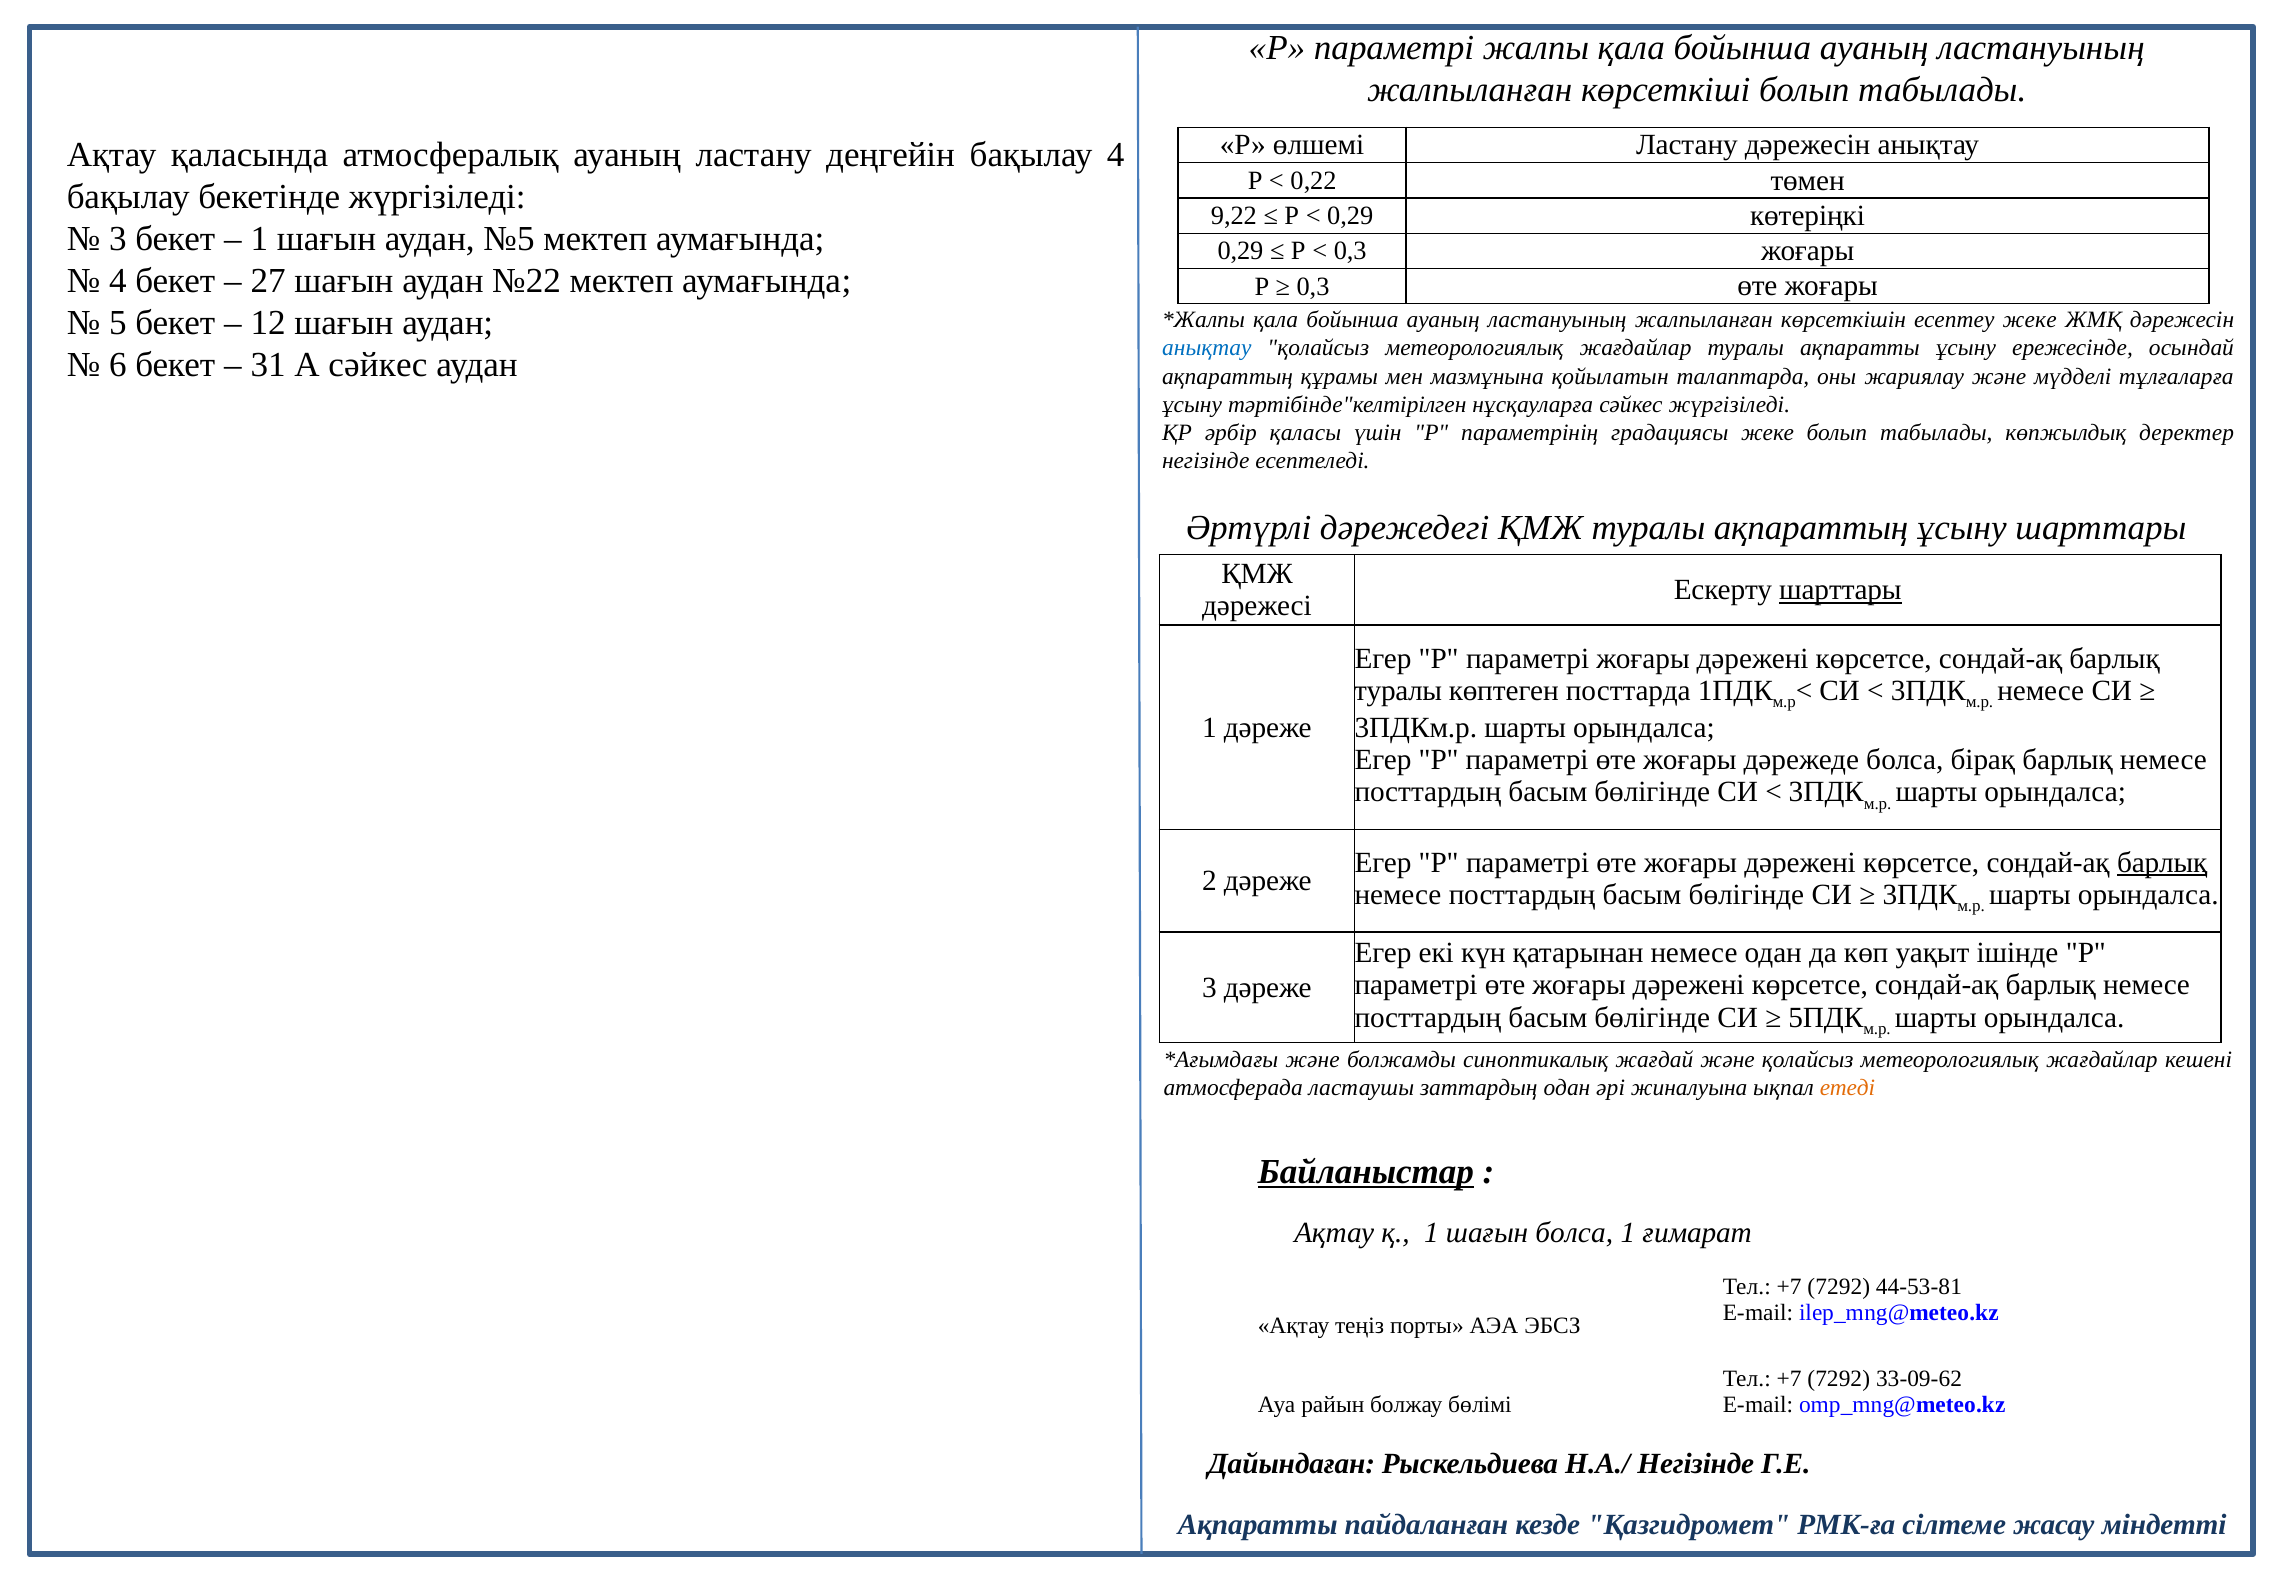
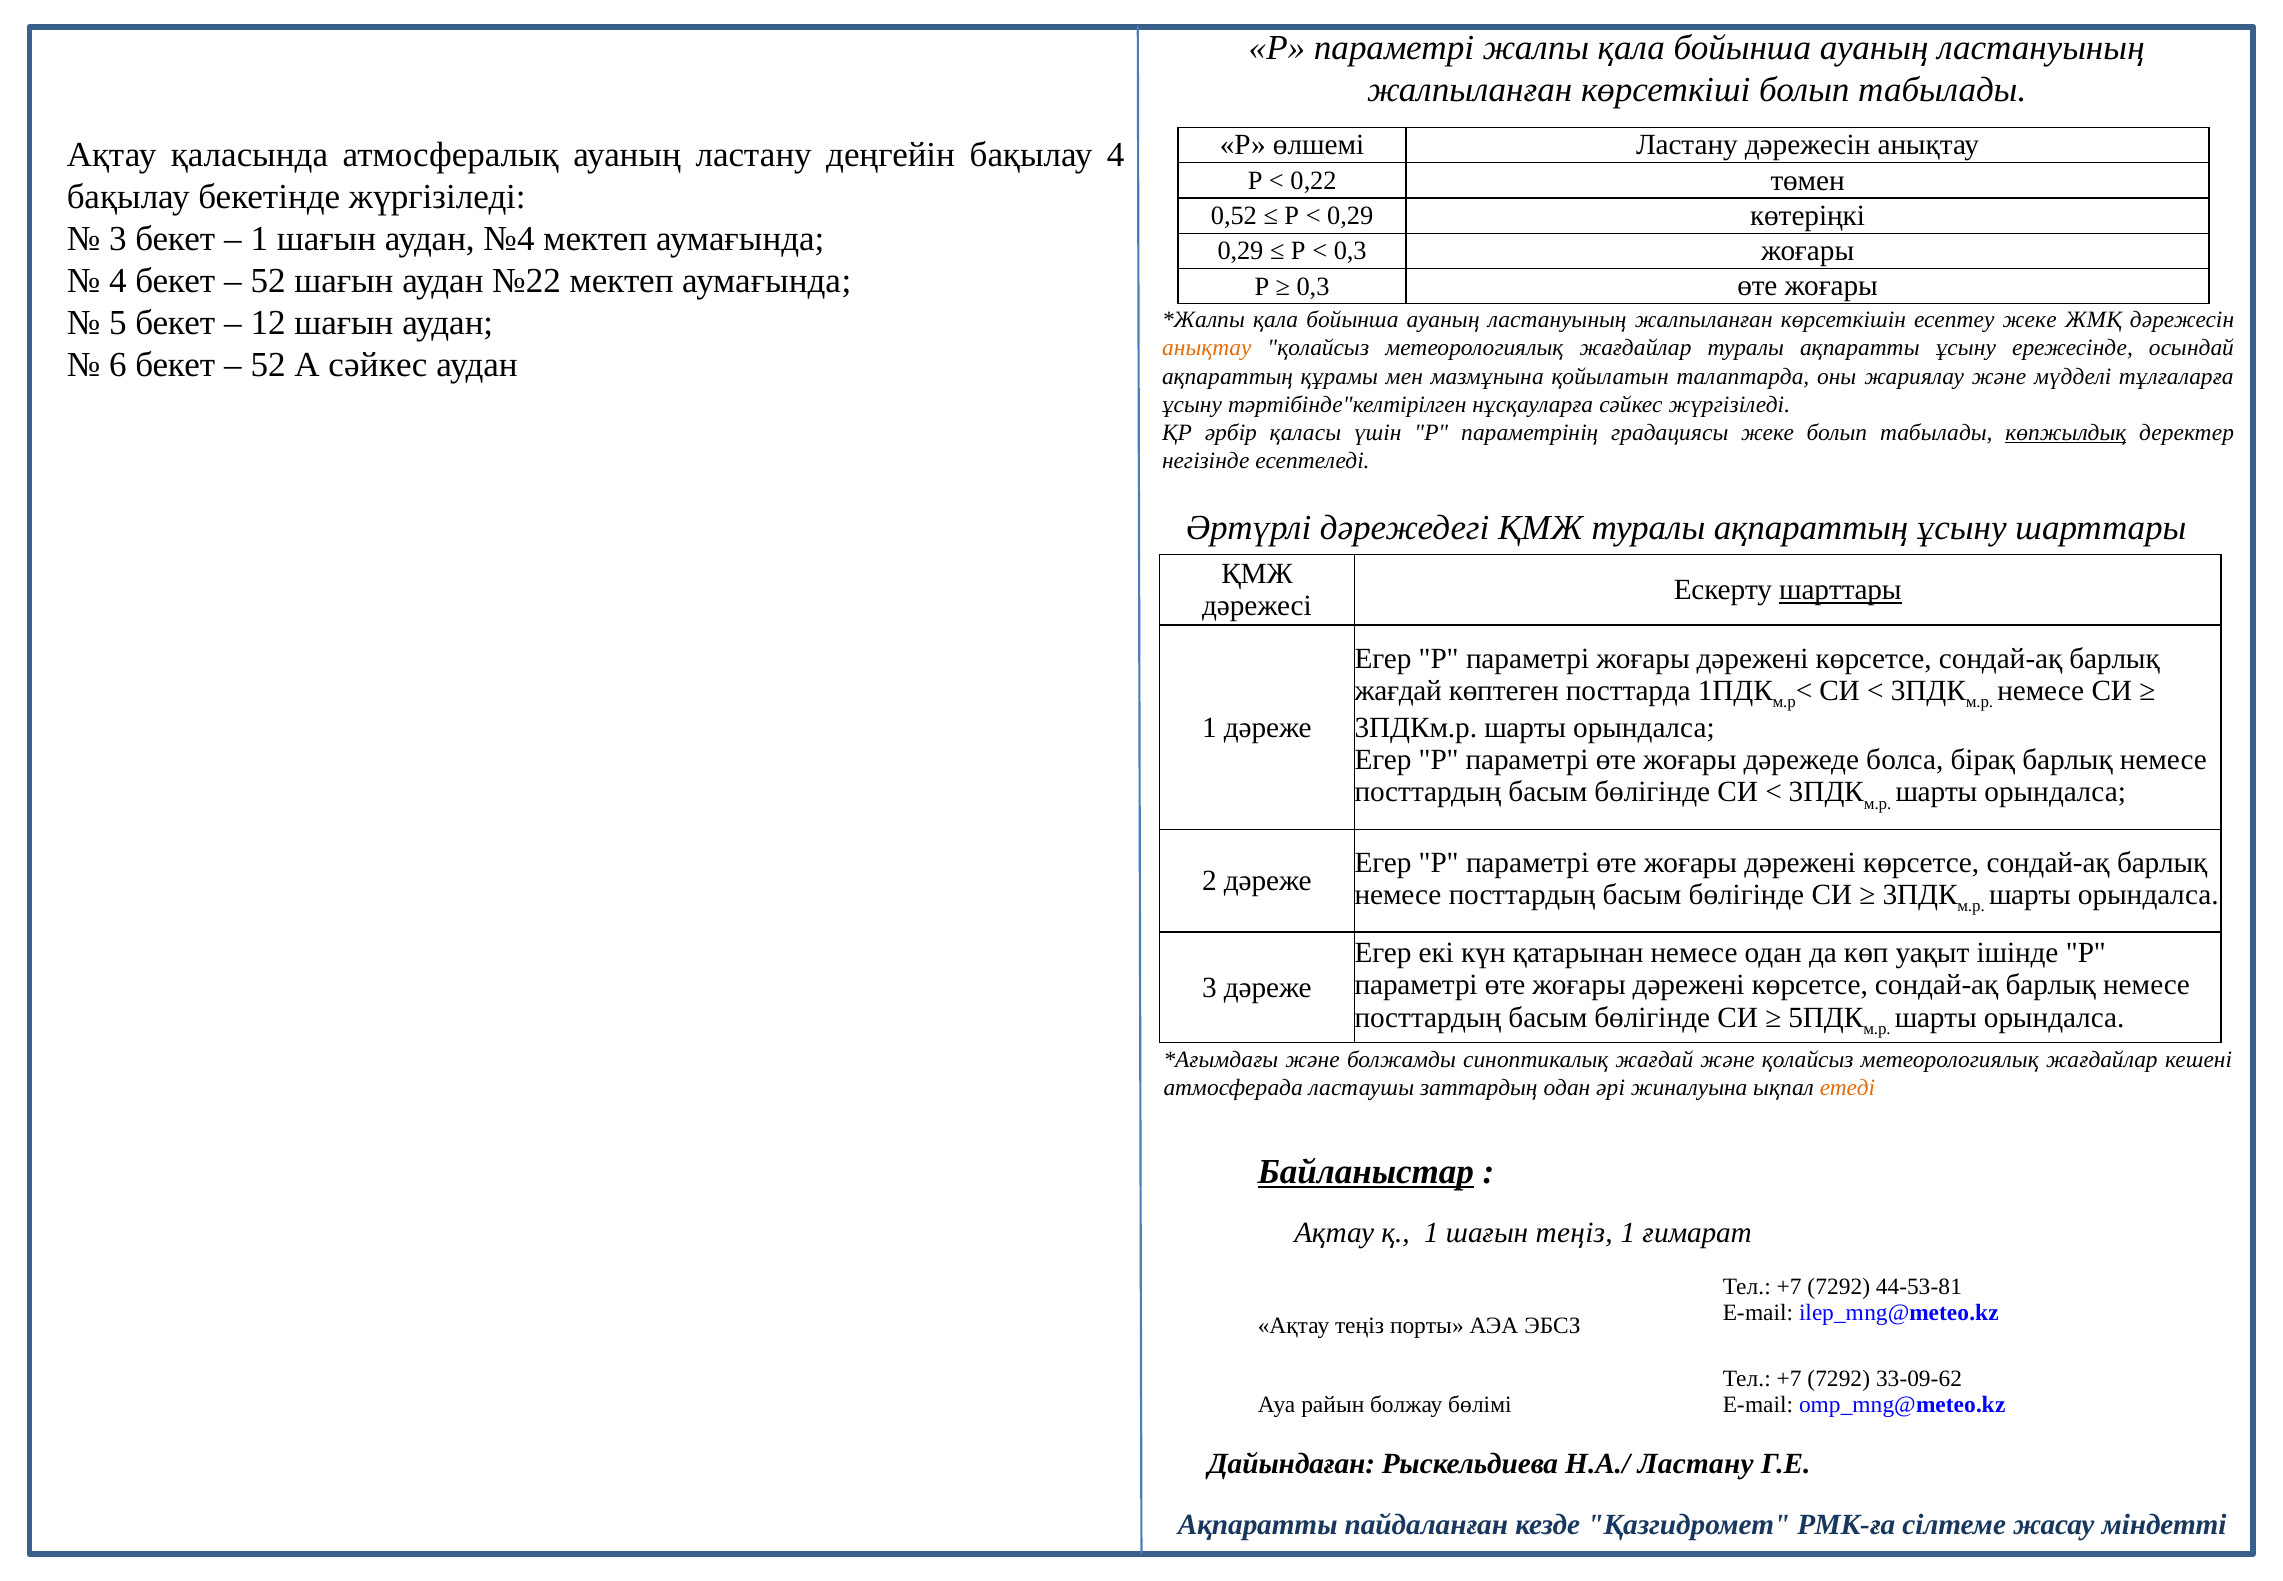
9,22: 9,22 -> 0,52 (1234, 216)
№5: №5 -> №4 (509, 239)
27: 27 -> 52 (268, 281)
анықтау colour: blue -> orange (1207, 348)
31: 31 -> 52 (268, 365)
көпжылдық underline: none -> present (2066, 432)
туралы: туралы -> жағдай (1398, 690)
барлық underline: present -> none (2162, 862)
шағын болса: болса -> теңіз (1574, 1232)
Н.А./ Негізінде: Негізінде -> Ластану (1696, 1463)
